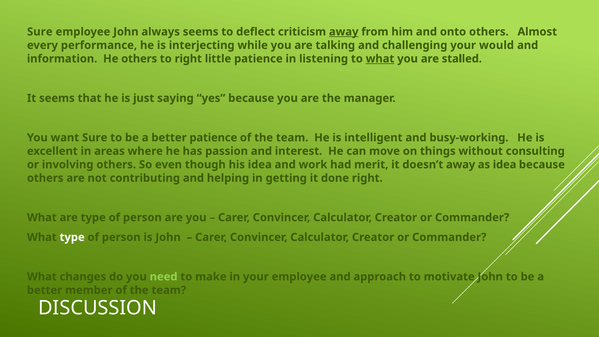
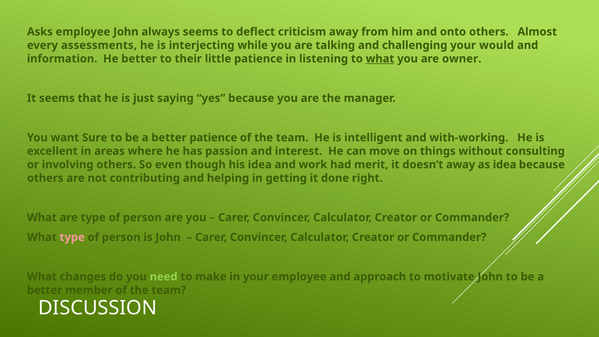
Sure: Sure -> Asks (40, 32)
away underline: present -> none (344, 32)
performance: performance -> assessments (99, 45)
He others: others -> better (139, 59)
to right: right -> their (188, 59)
stalled: stalled -> owner (462, 59)
busy-working: busy-working -> with-working (469, 138)
type colour: white -> pink (72, 237)
